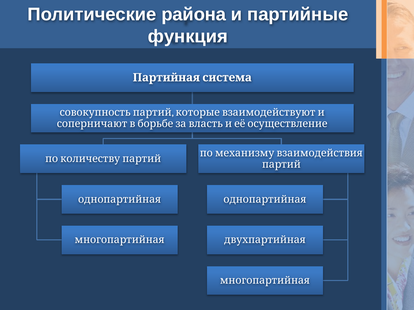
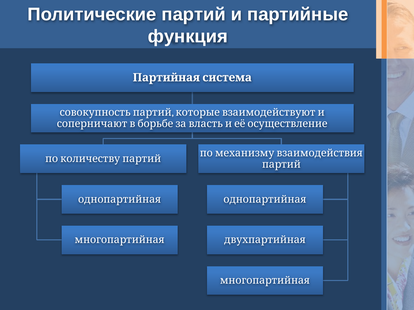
Политические района: района -> партий (194, 14)
